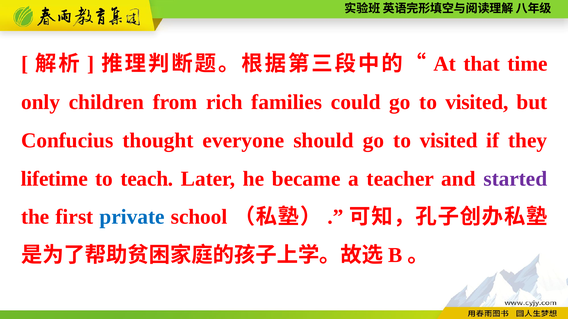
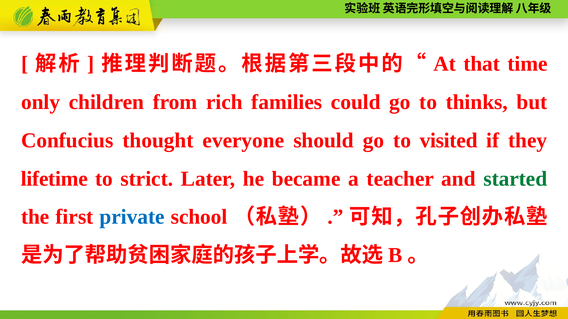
could go to visited: visited -> thinks (477, 102)
teach: teach -> strict (147, 179)
started colour: purple -> green (515, 179)
